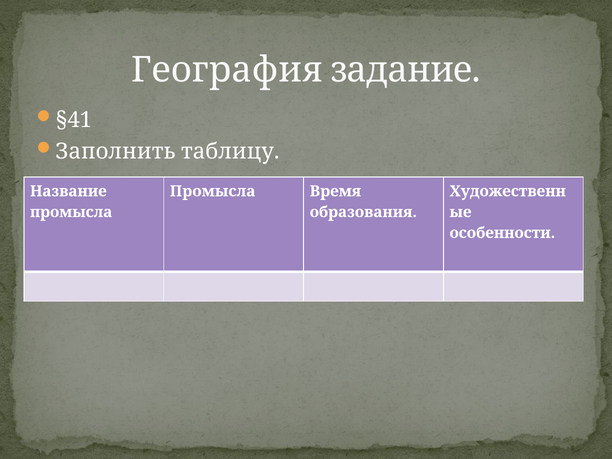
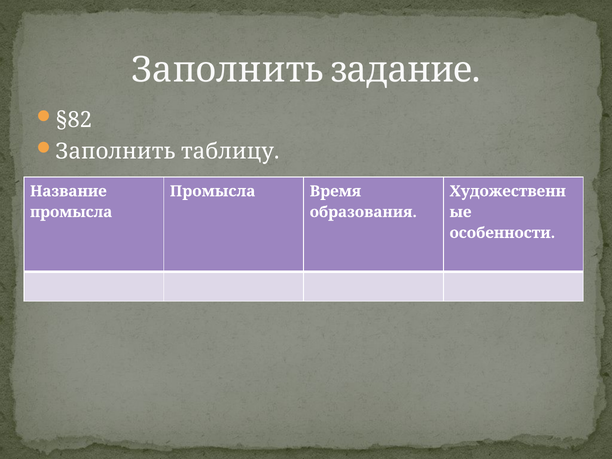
География: География -> Заполнить (227, 70)
§41: §41 -> §82 (74, 120)
